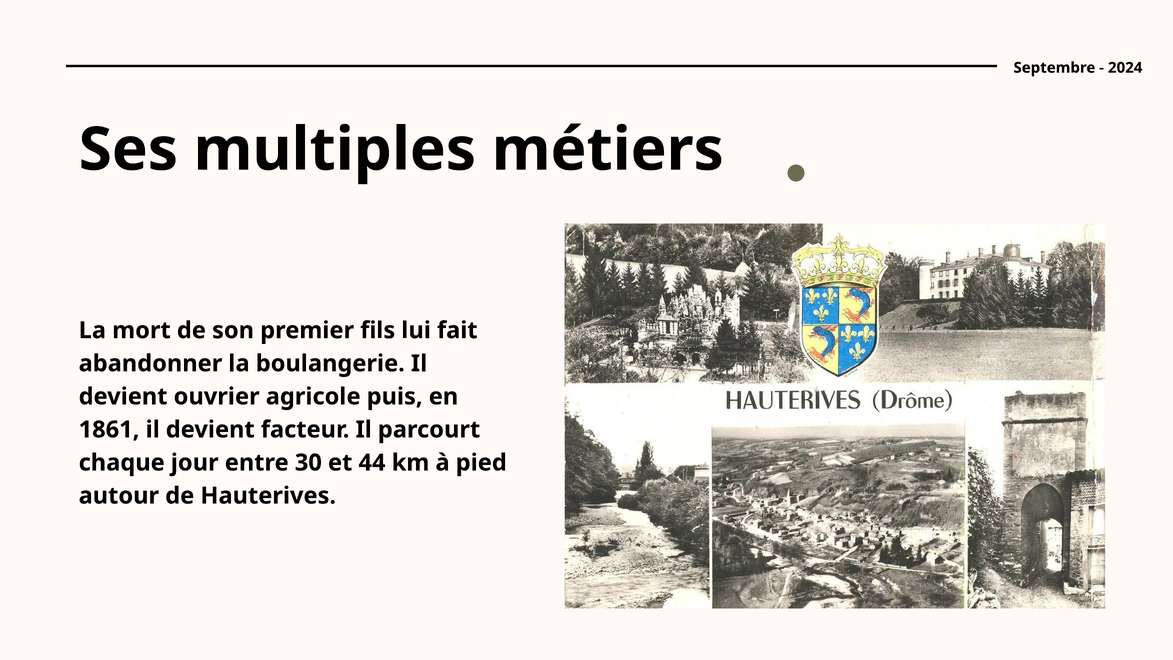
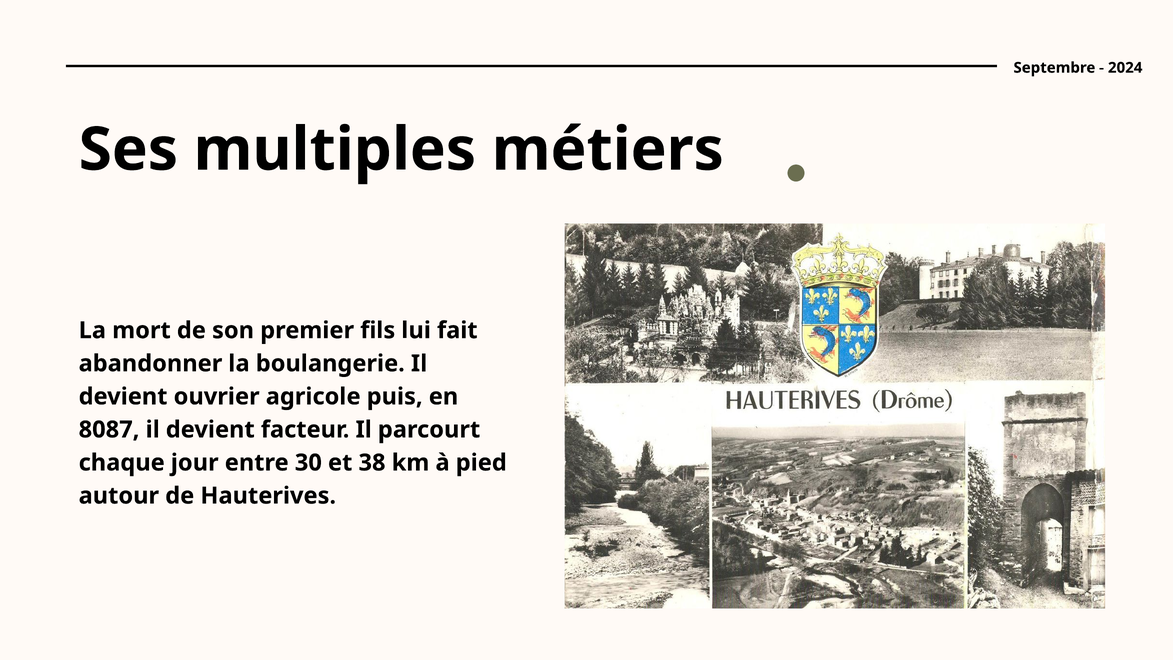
1861: 1861 -> 8087 (109, 430)
44: 44 -> 38 (372, 463)
